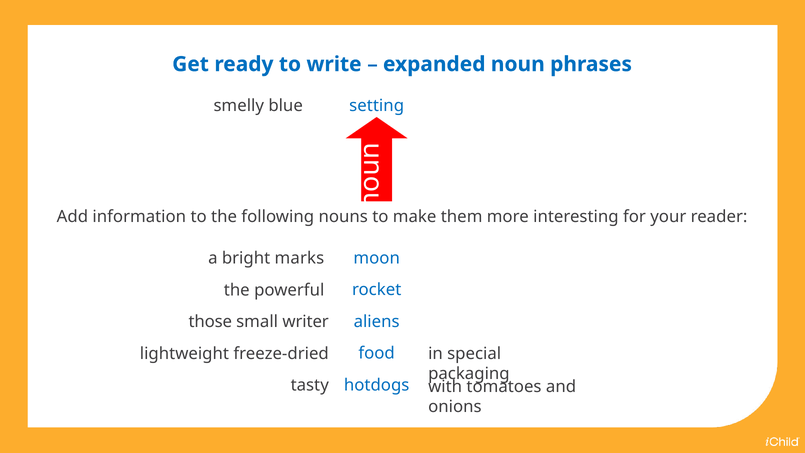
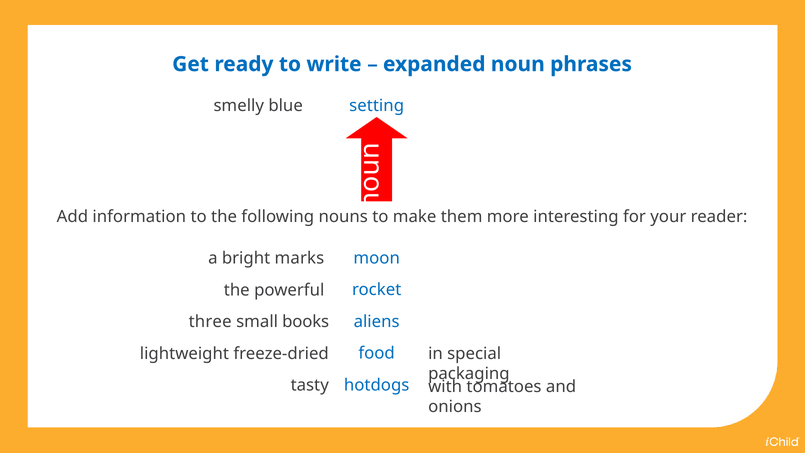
those: those -> three (210, 322)
writer: writer -> books (306, 322)
